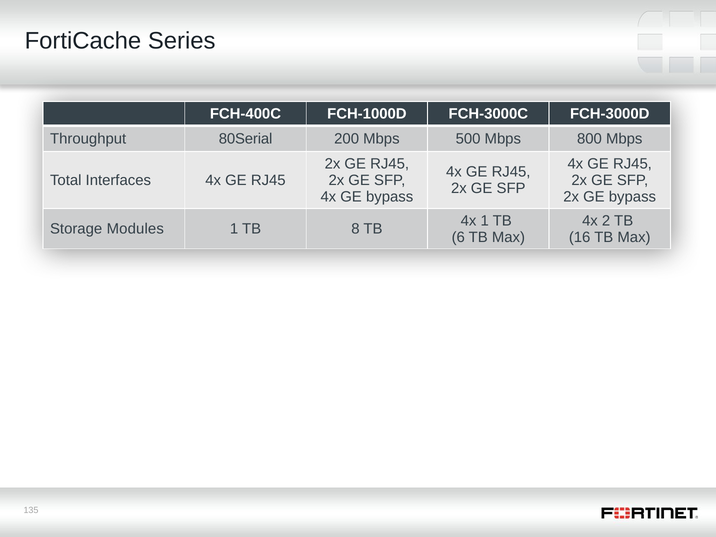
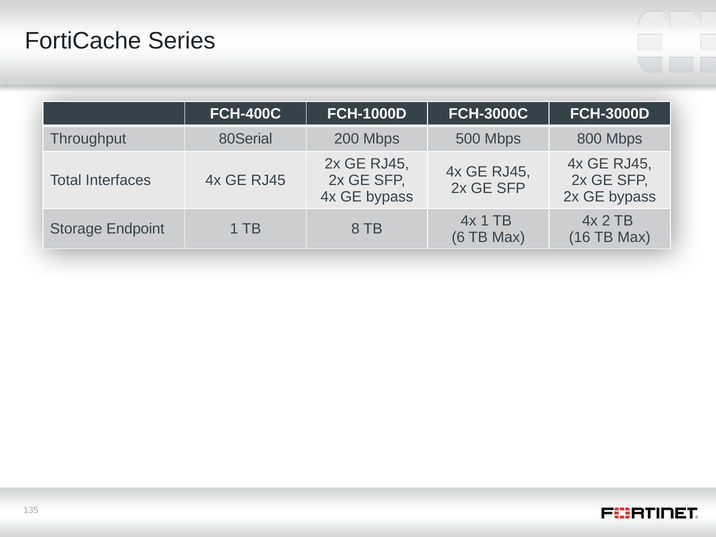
Modules: Modules -> Endpoint (135, 229)
